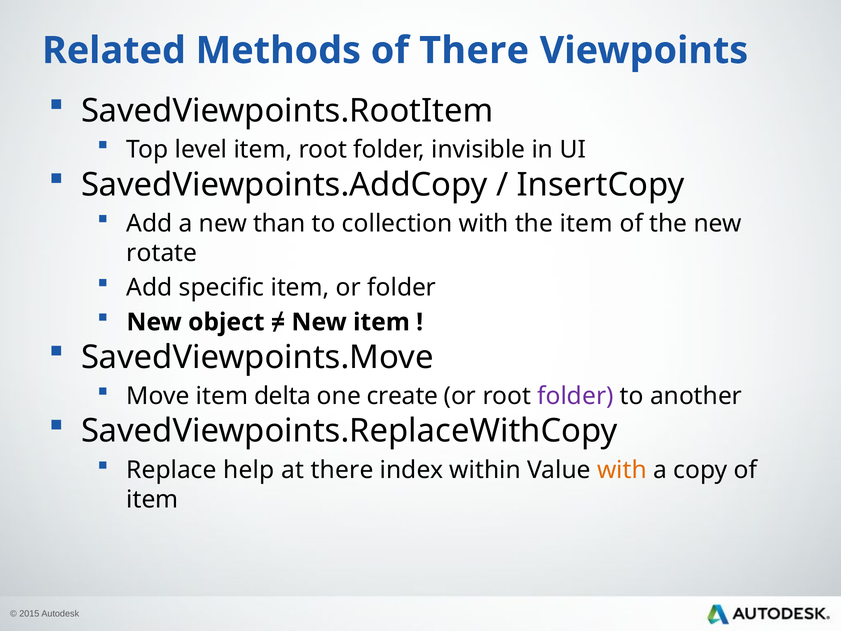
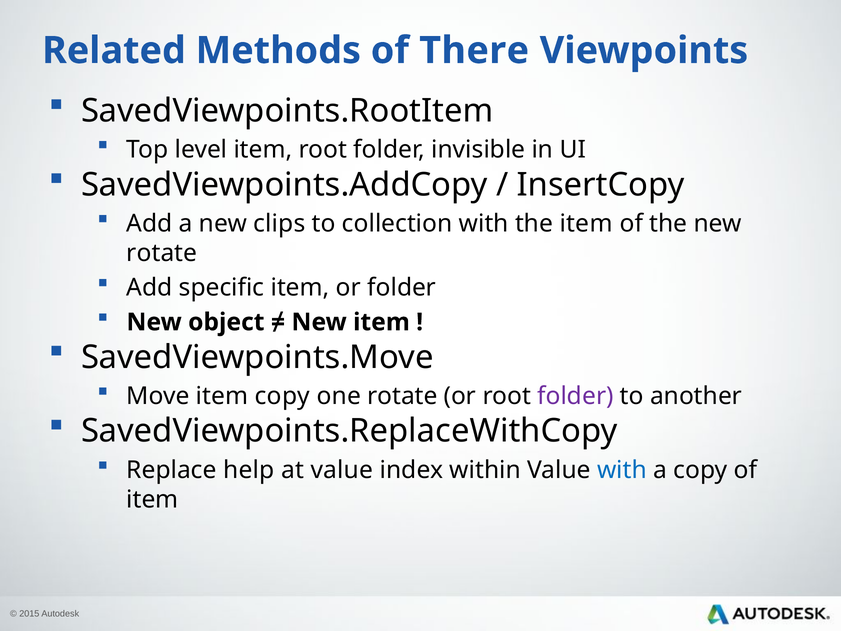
than: than -> clips (279, 223)
item delta: delta -> copy (282, 396)
one create: create -> rotate (402, 396)
at there: there -> value (342, 470)
with colour: orange -> blue (622, 470)
